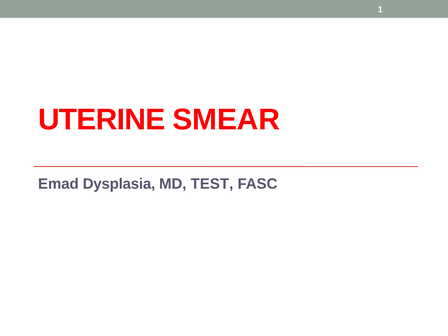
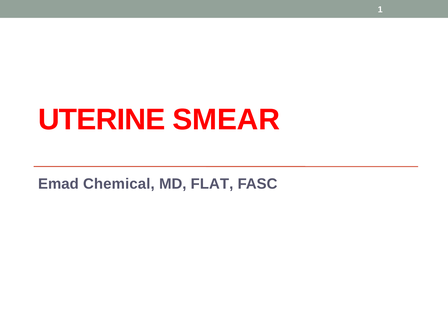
Dysplasia: Dysplasia -> Chemical (119, 184)
TEST: TEST -> FLAT (212, 184)
